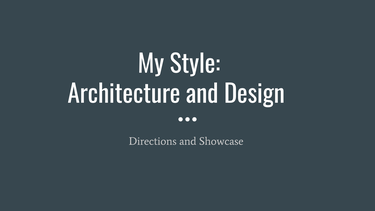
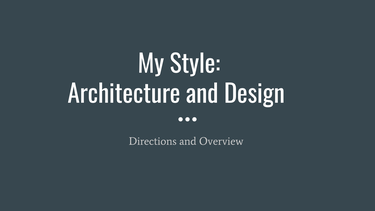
Showcase: Showcase -> Overview (221, 141)
